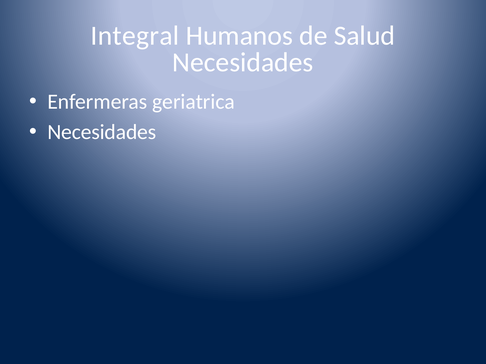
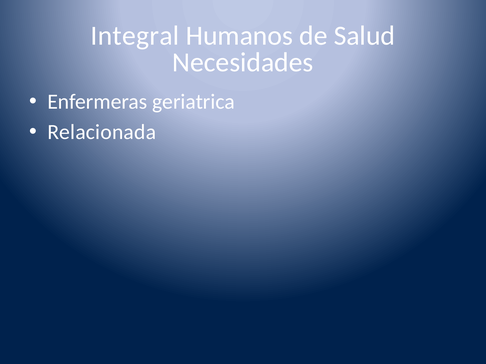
Necesidades: Necesidades -> Relacionada (102, 132)
